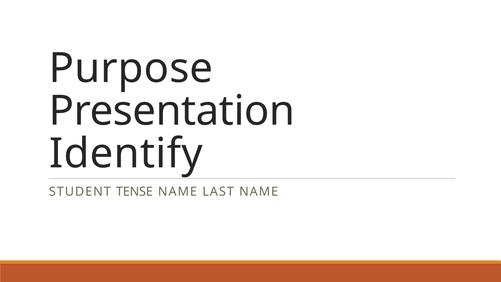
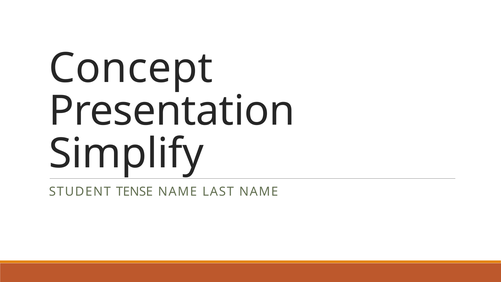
Purpose: Purpose -> Concept (131, 68)
Identify: Identify -> Simplify (126, 154)
